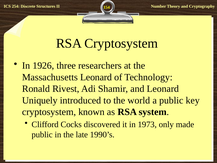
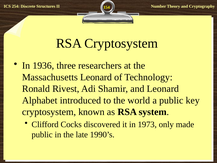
1926: 1926 -> 1936 (43, 65)
Uniquely: Uniquely -> Alphabet (40, 100)
